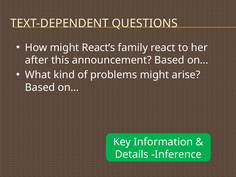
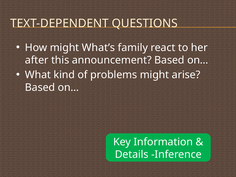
React’s: React’s -> What’s (98, 48)
